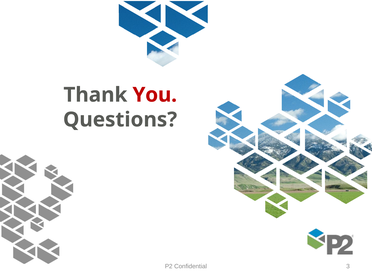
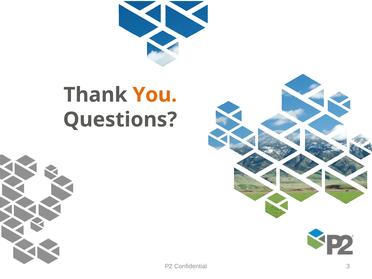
You colour: red -> orange (155, 95)
